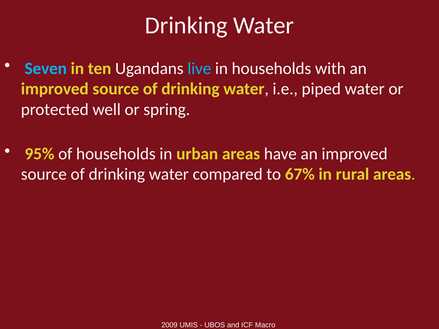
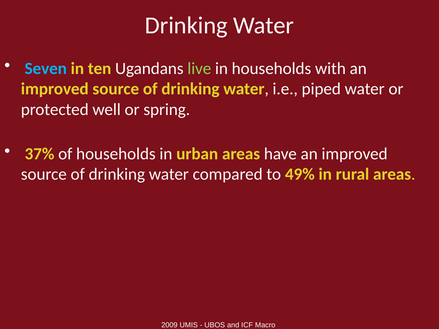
live colour: light blue -> light green (199, 69)
95%: 95% -> 37% (40, 154)
67%: 67% -> 49% (300, 174)
